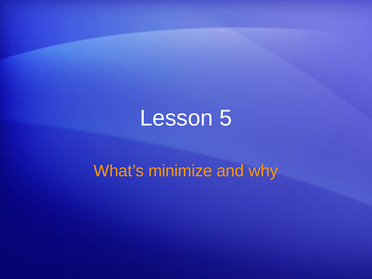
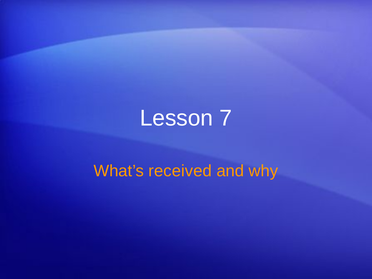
5: 5 -> 7 (226, 118)
minimize: minimize -> received (180, 171)
